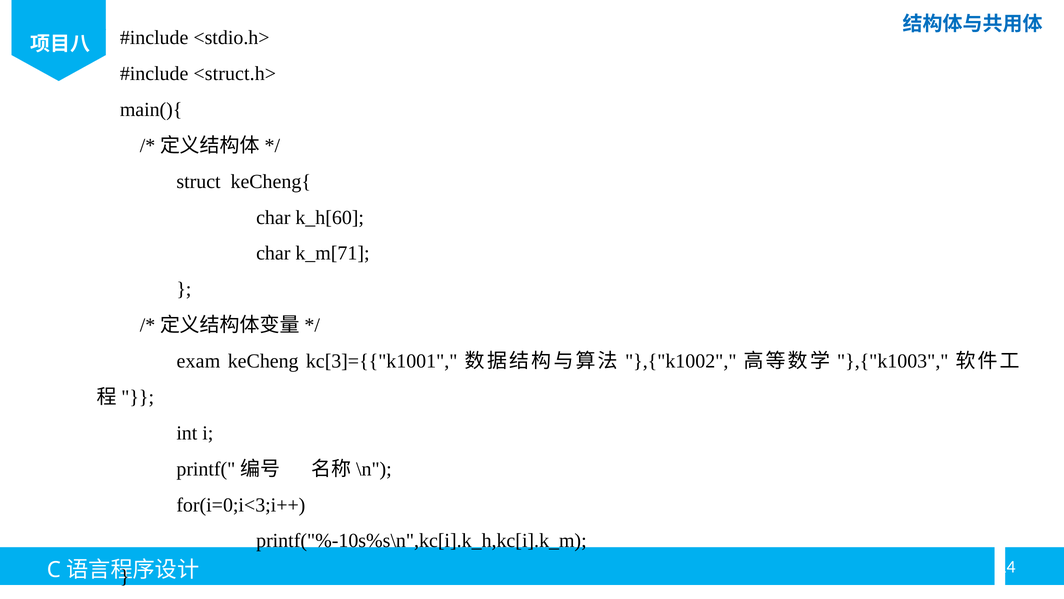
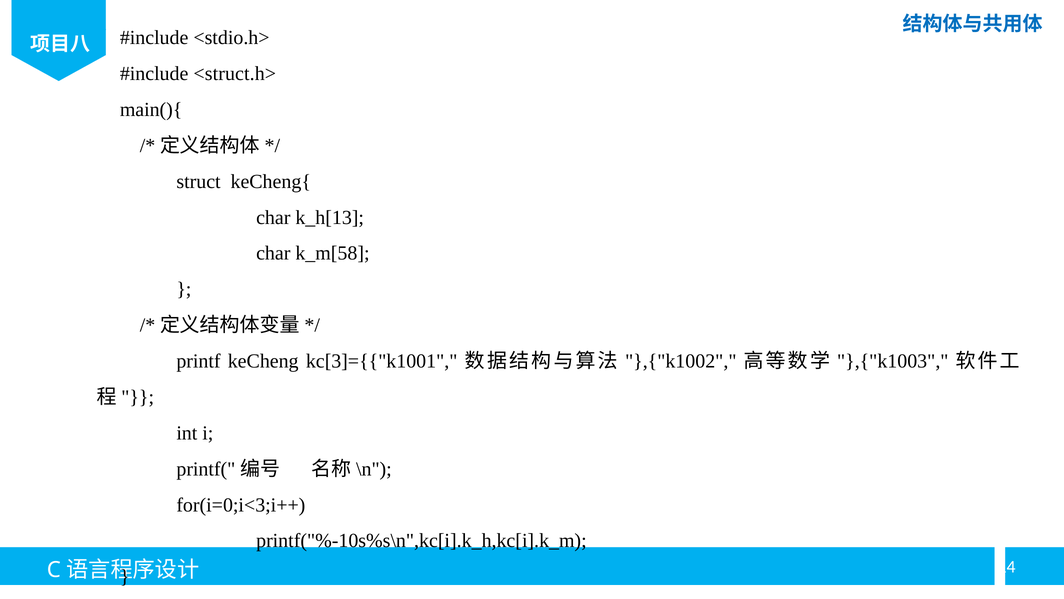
k_h[60: k_h[60 -> k_h[13 (330, 217)
k_m[71: k_m[71 -> k_m[58 (332, 253)
exam: exam -> printf (199, 361)
